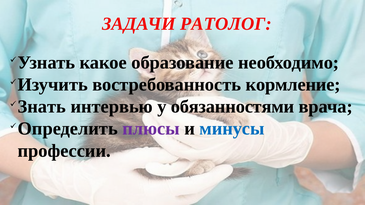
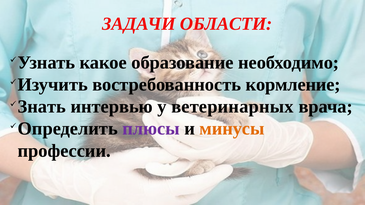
РАТОЛОГ: РАТОЛОГ -> ОБЛАСТИ (226, 24)
обязанностями: обязанностями -> ветеринарных (232, 107)
минусы colour: blue -> orange (232, 129)
